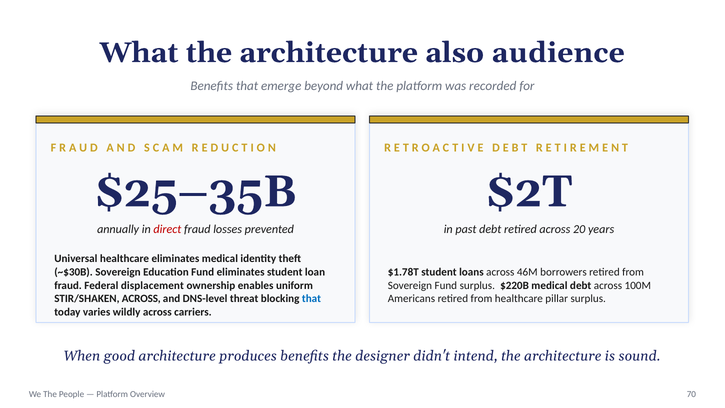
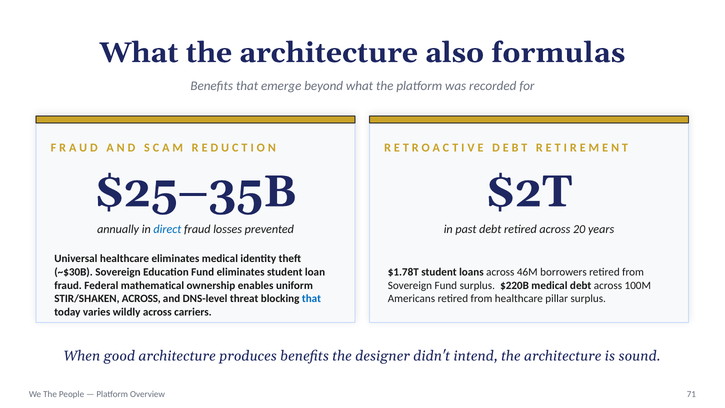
audience: audience -> formulas (558, 53)
direct colour: red -> blue (167, 229)
displacement: displacement -> mathematical (152, 285)
70: 70 -> 71 (691, 394)
